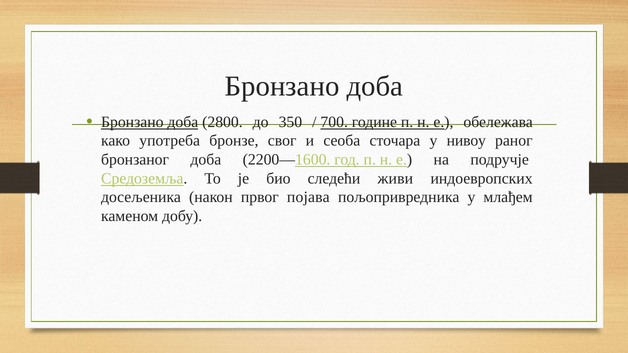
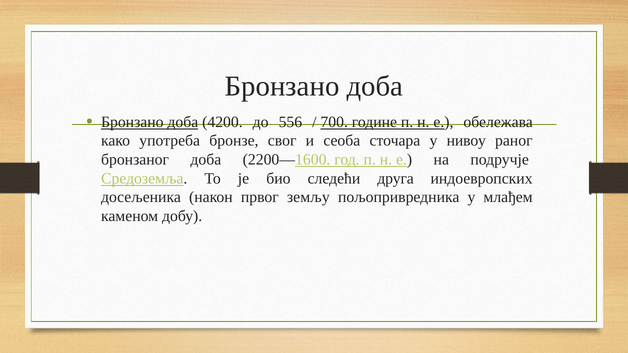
2800: 2800 -> 4200 (222, 122)
350: 350 -> 556 (290, 122)
живи: живи -> друга (396, 179)
појава: појава -> земљу (308, 197)
